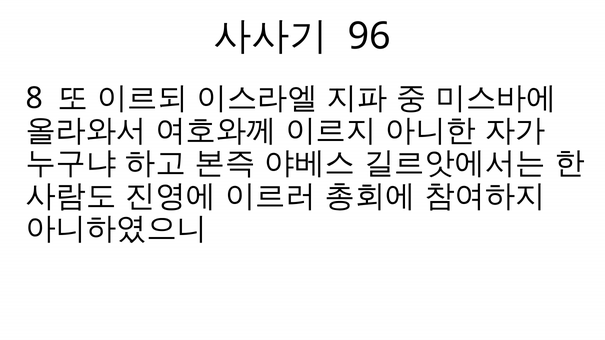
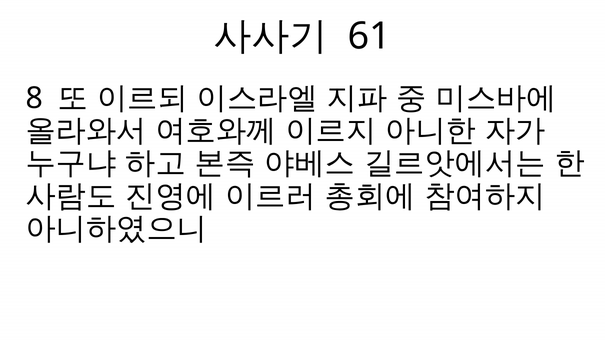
96: 96 -> 61 (369, 36)
